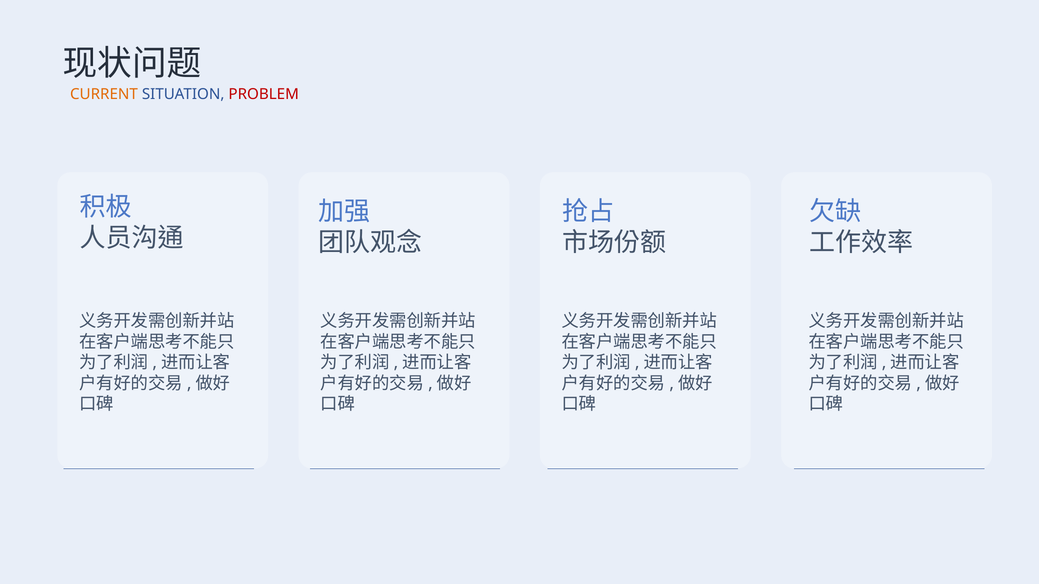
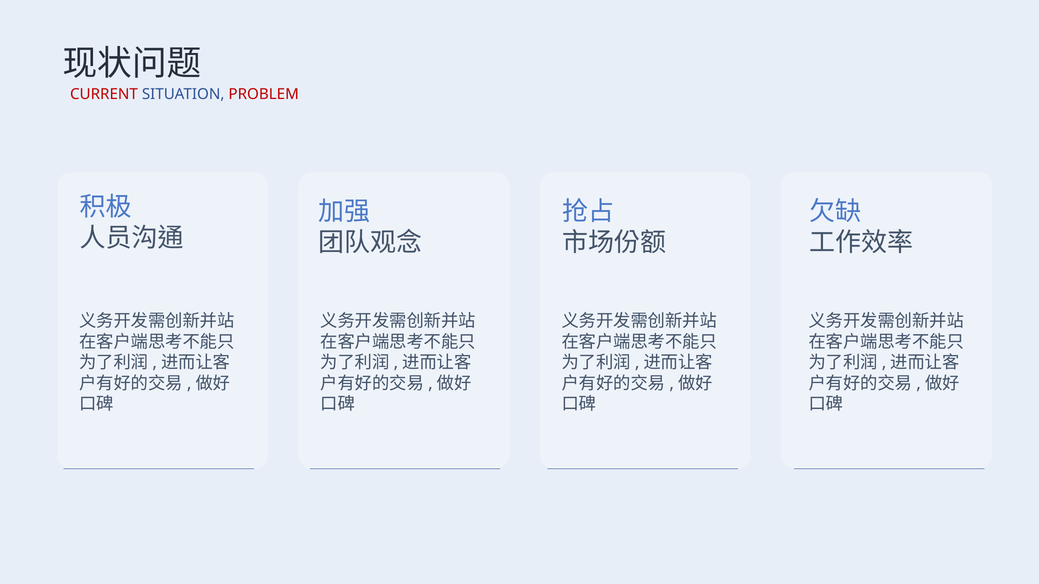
CURRENT colour: orange -> red (104, 94)
